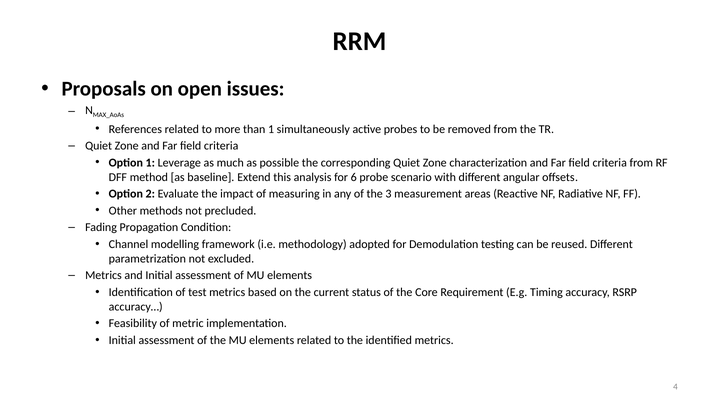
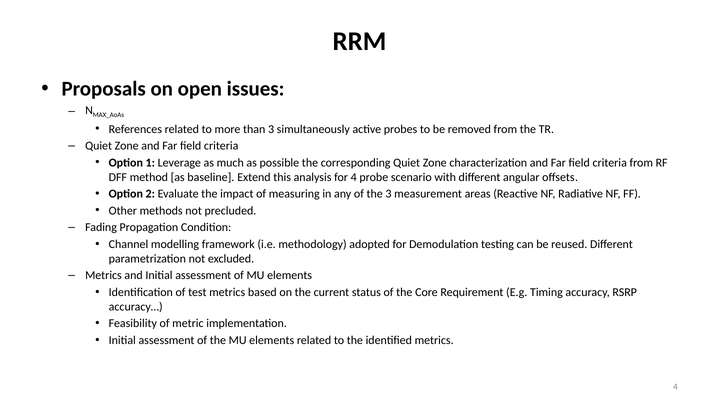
than 1: 1 -> 3 (271, 129)
for 6: 6 -> 4 (354, 177)
